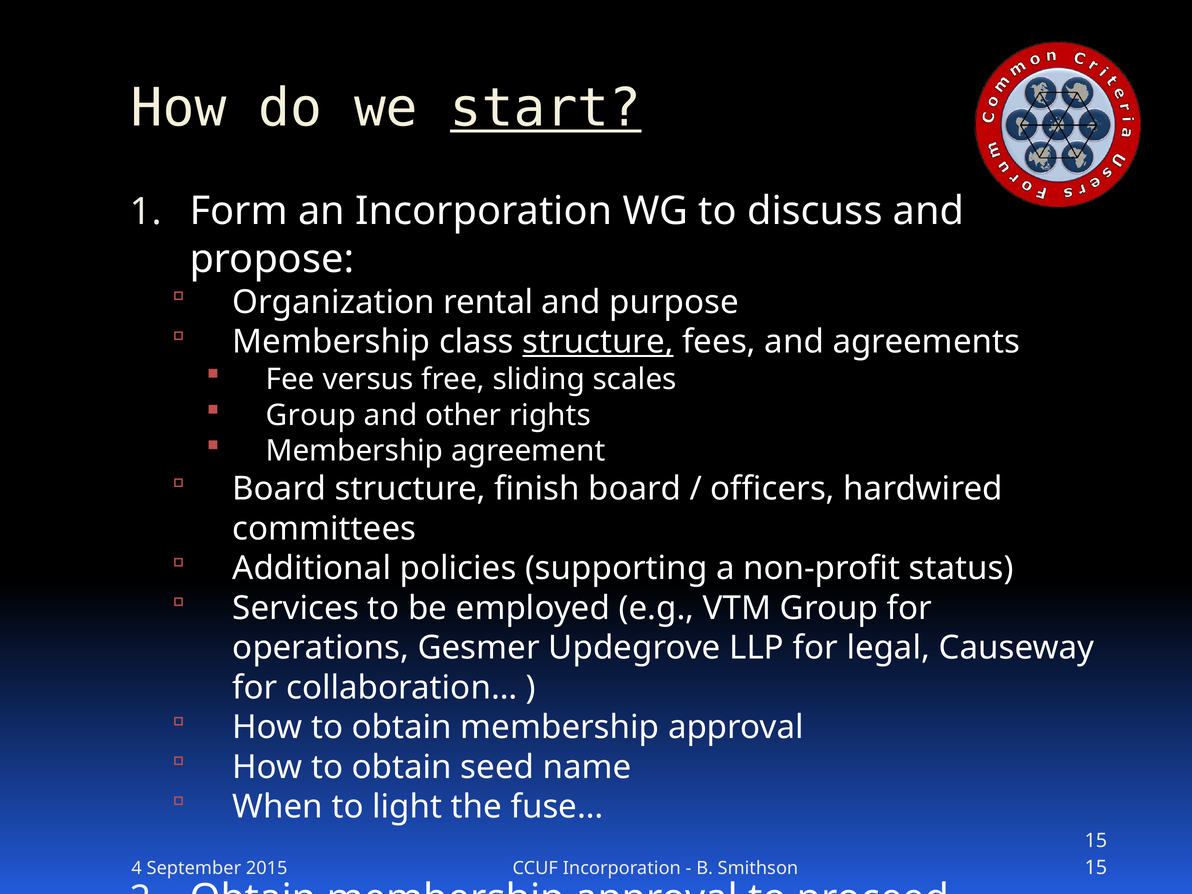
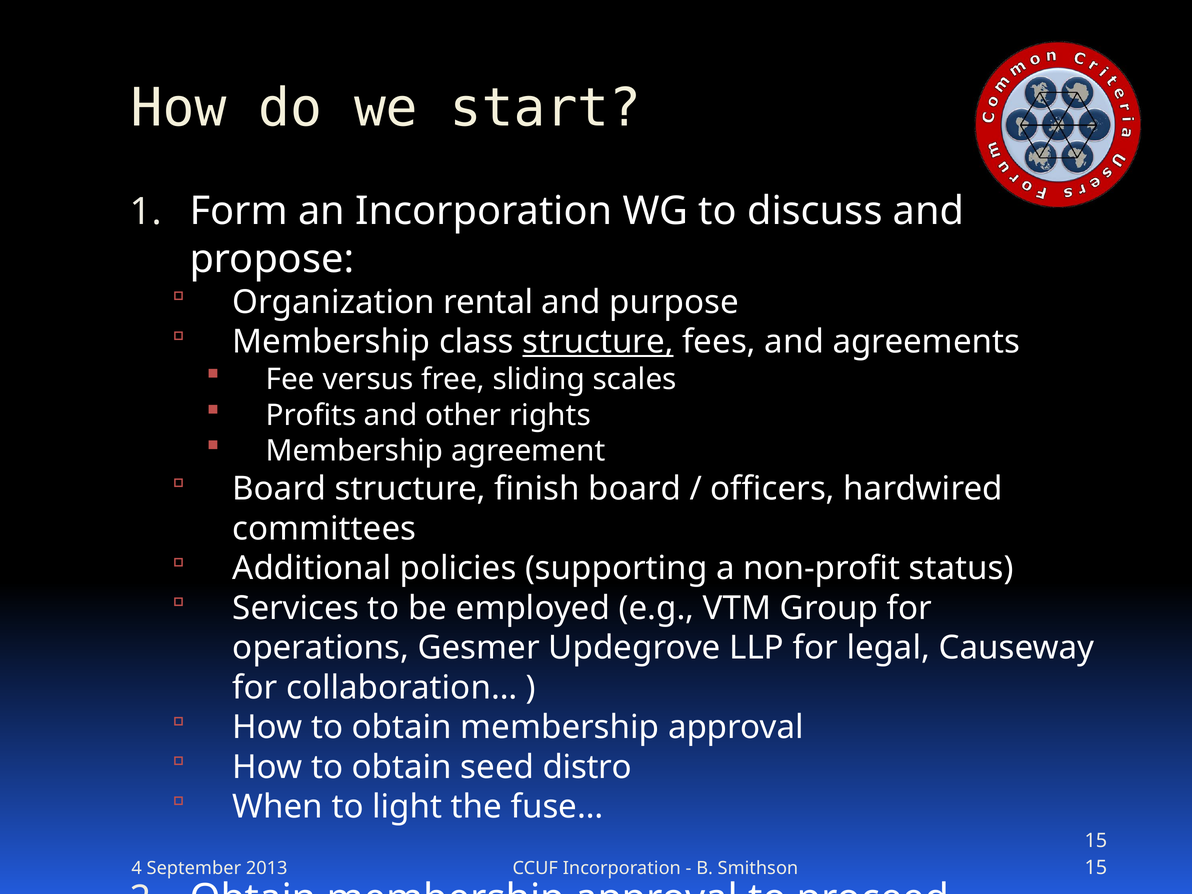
start underline: present -> none (546, 108)
Group: Group -> Profits (311, 415)
name: name -> distro (587, 767)
2015: 2015 -> 2013 (267, 868)
